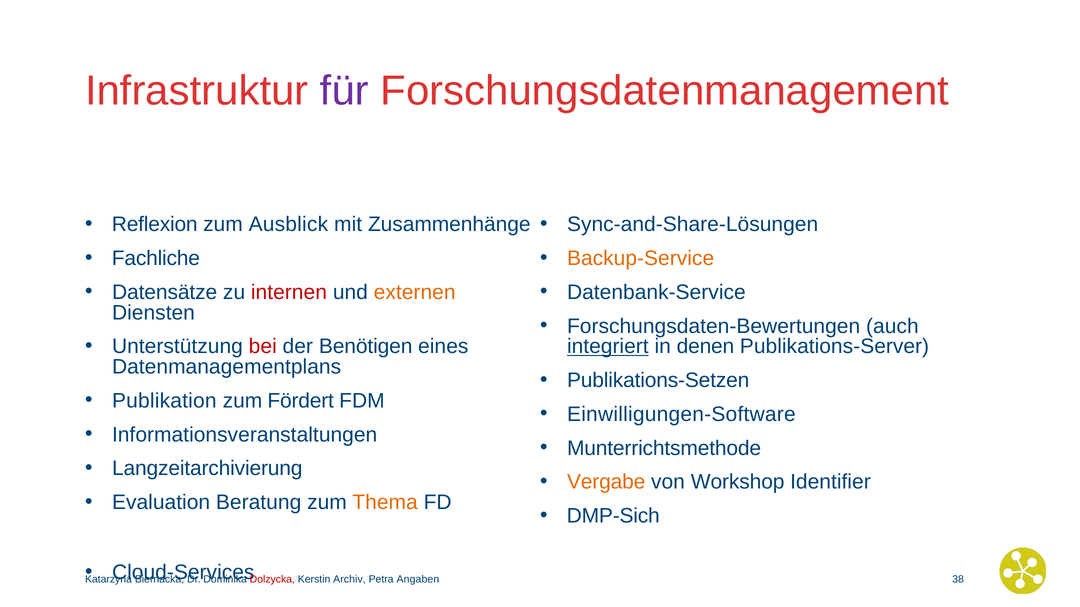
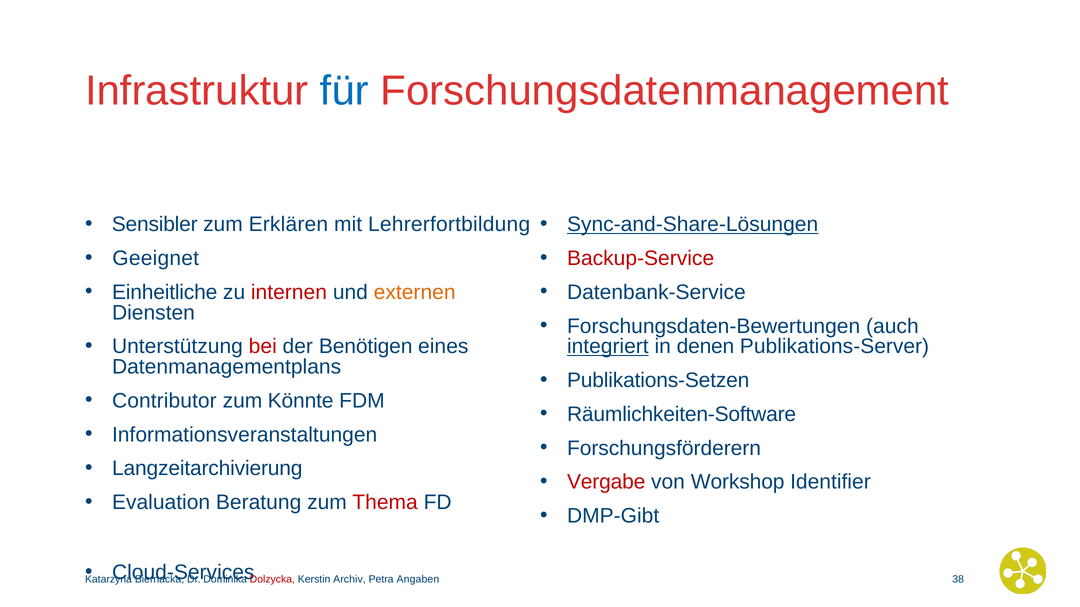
für colour: purple -> blue (344, 91)
Reflexion: Reflexion -> Sensibler (155, 225)
Ausblick: Ausblick -> Erklären (288, 225)
Zusammenhänge: Zusammenhänge -> Lehrerfortbildung (449, 225)
Sync-and-Share-Lösungen underline: none -> present (693, 225)
Fachliche: Fachliche -> Geeignet (156, 259)
Backup-Service colour: orange -> red (641, 259)
Datensätze: Datensätze -> Einheitliche (165, 293)
Publikation: Publikation -> Contributor (164, 401)
Fördert: Fördert -> Könnte (301, 401)
Einwilligungen-Software: Einwilligungen-Software -> Räumlichkeiten-Software (682, 415)
Munterrichtsmethode: Munterrichtsmethode -> Forschungsförderern (664, 448)
Vergabe colour: orange -> red (606, 482)
Thema colour: orange -> red (385, 503)
DMP-Sich: DMP-Sich -> DMP-Gibt (613, 516)
